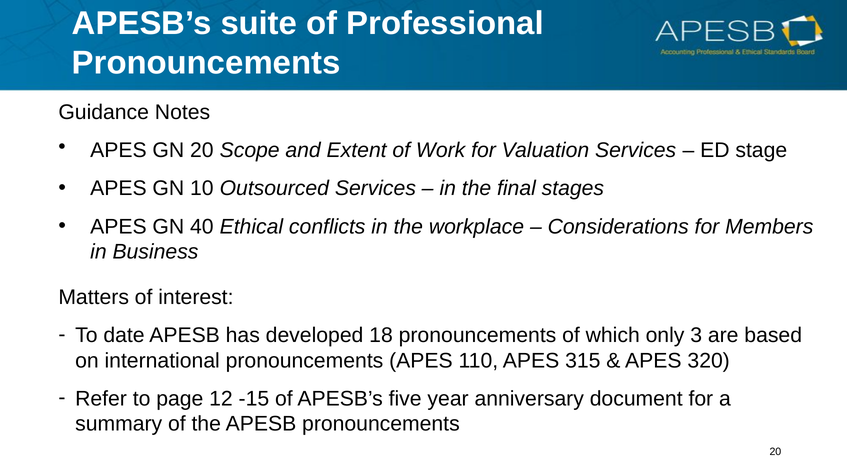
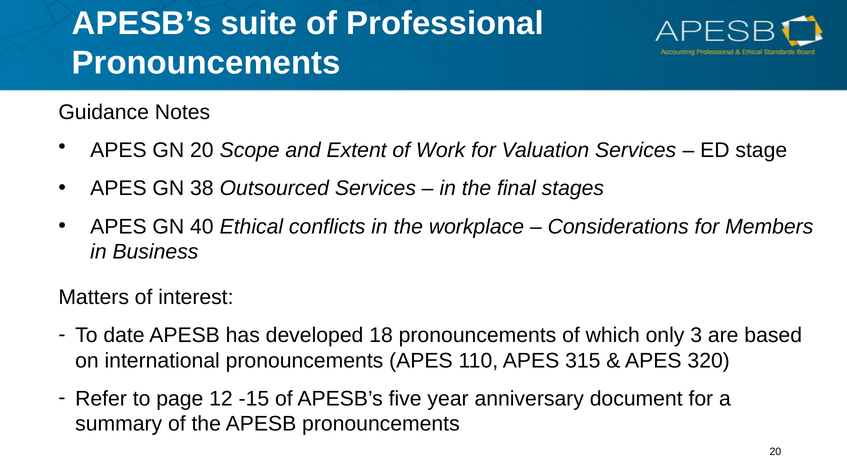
10: 10 -> 38 (202, 189)
